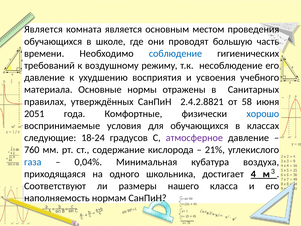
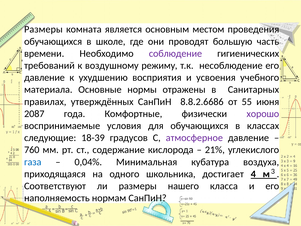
Является: Является -> Размеры (43, 29)
соблюдение colour: blue -> purple (175, 53)
2.4.2.8821: 2.4.2.8821 -> 8.8.2.6686 (202, 102)
58: 58 -> 55 (247, 102)
2051: 2051 -> 2087 (34, 114)
хорошо colour: blue -> purple (263, 114)
18-24: 18-24 -> 18-39 (93, 138)
